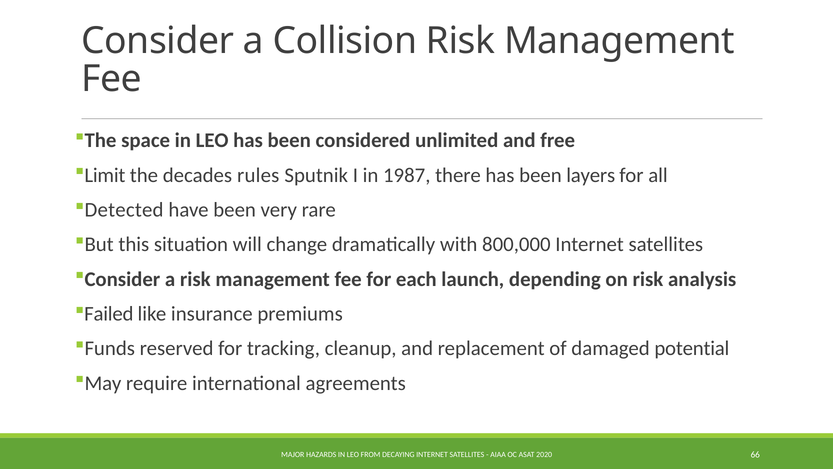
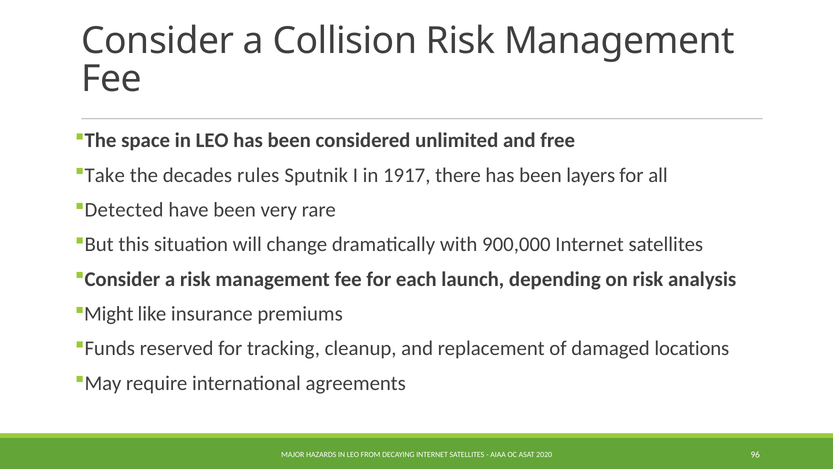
Limit: Limit -> Take (105, 175)
1987: 1987 -> 1917 (407, 175)
800,000: 800,000 -> 900,000 (516, 244)
Failed: Failed -> Might (109, 314)
potential: potential -> locations (692, 348)
66: 66 -> 96 (755, 454)
